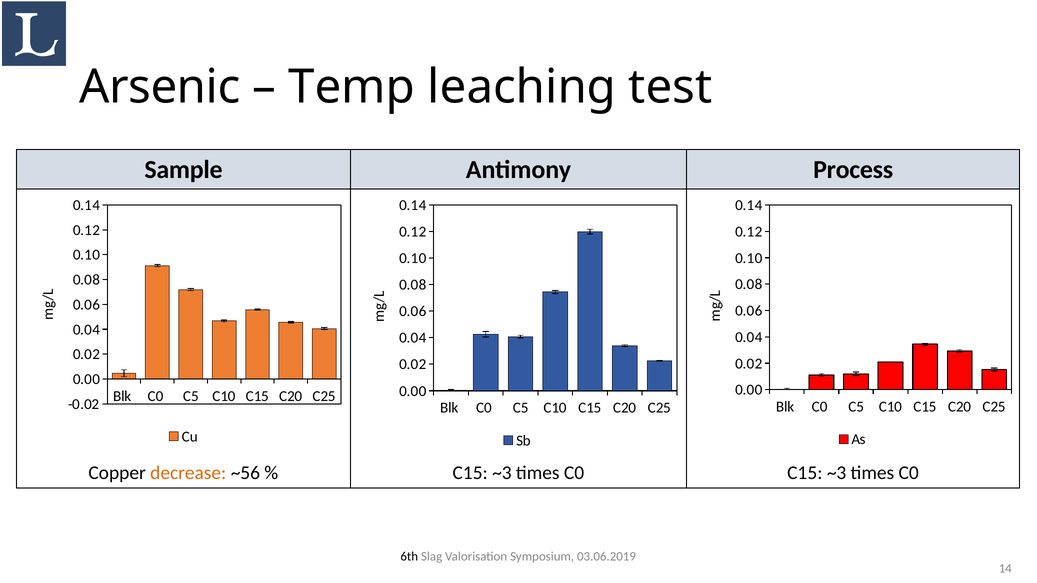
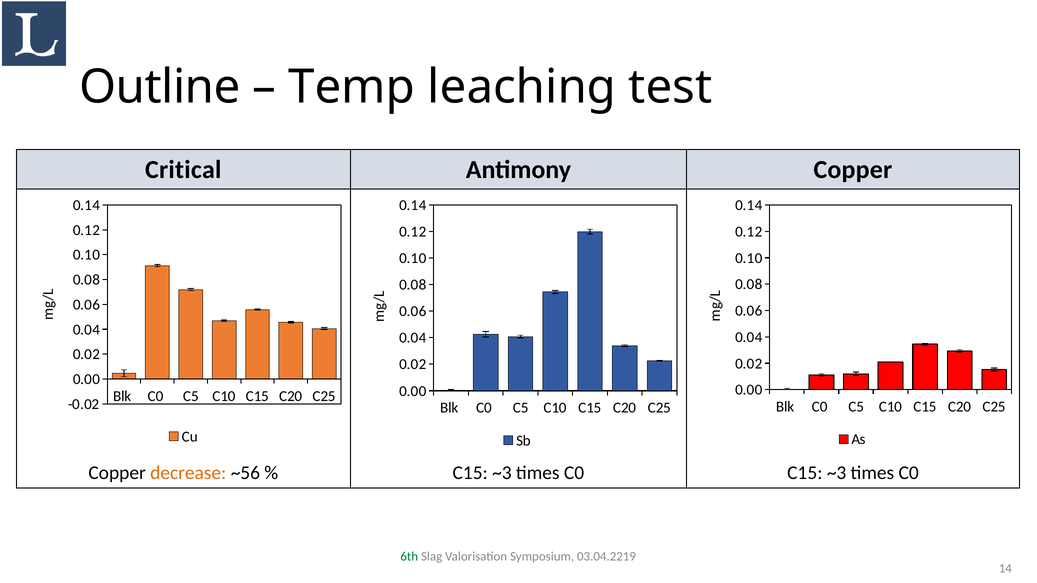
Arsenic: Arsenic -> Outline (160, 87)
Sample: Sample -> Critical (183, 170)
Antimony Process: Process -> Copper (853, 170)
6th colour: black -> green (409, 557)
03.06.2019: 03.06.2019 -> 03.04.2219 (606, 557)
